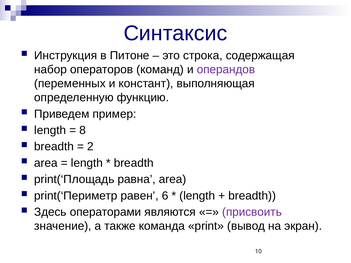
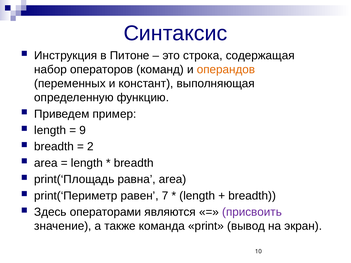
операндов colour: purple -> orange (226, 70)
8: 8 -> 9 (83, 130)
6: 6 -> 7 (165, 196)
